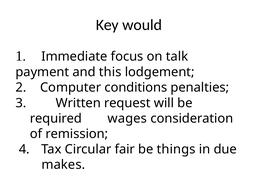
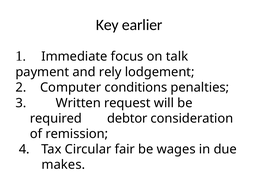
would: would -> earlier (142, 25)
this: this -> rely (110, 72)
wages: wages -> debtor (127, 119)
things: things -> wages (176, 150)
